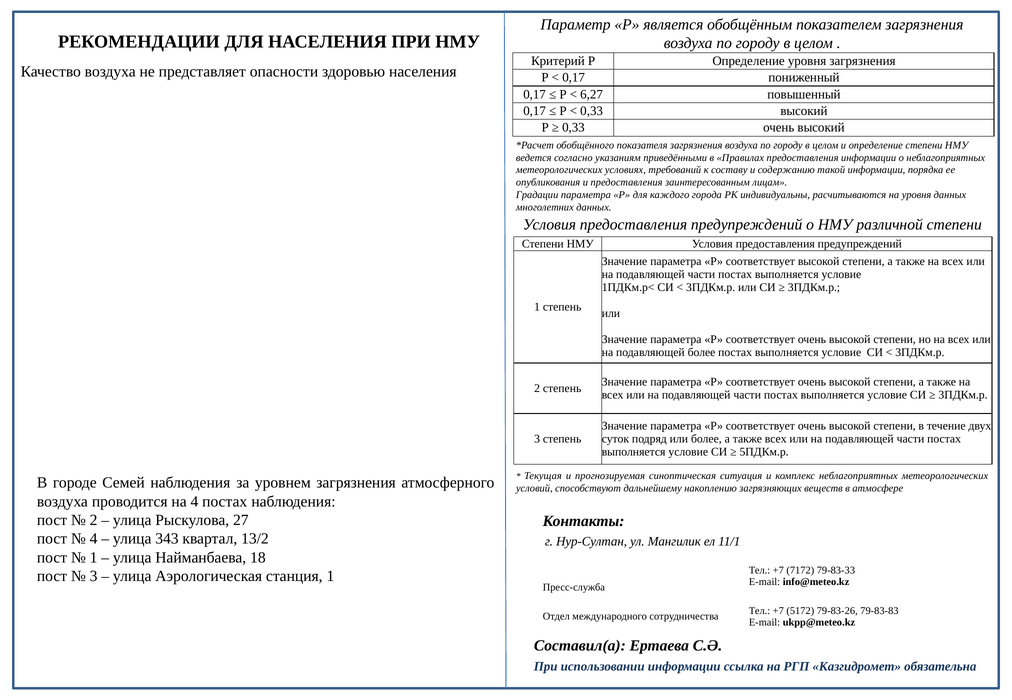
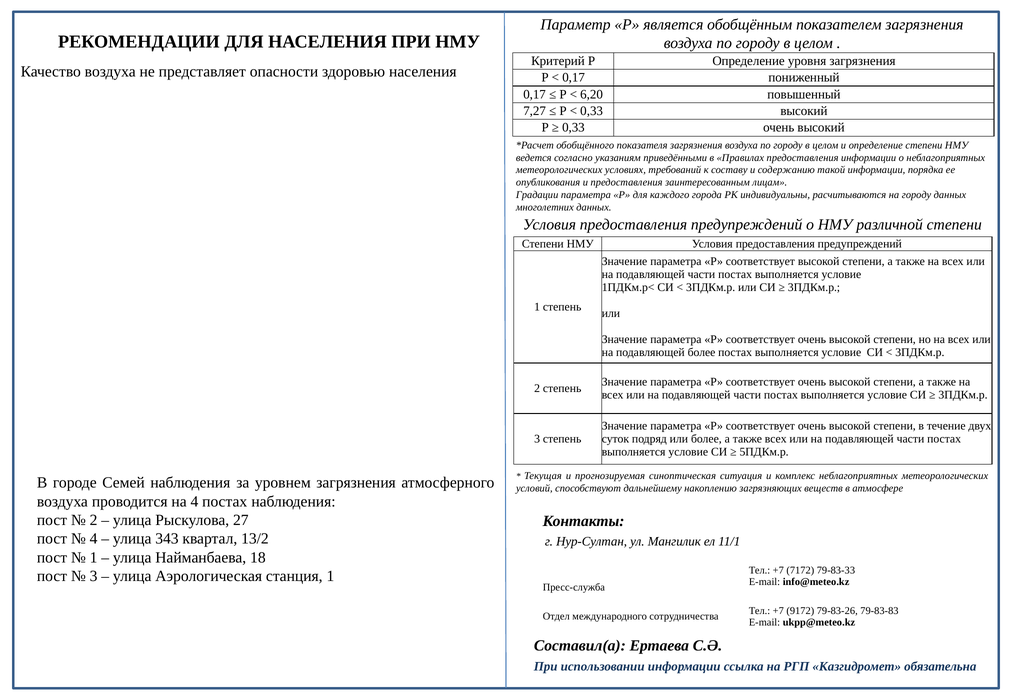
6,27: 6,27 -> 6,20 (592, 94)
0,17: 0,17 -> 7,27 (535, 111)
на уровня: уровня -> городу (917, 195)
5172: 5172 -> 9172 (800, 611)
